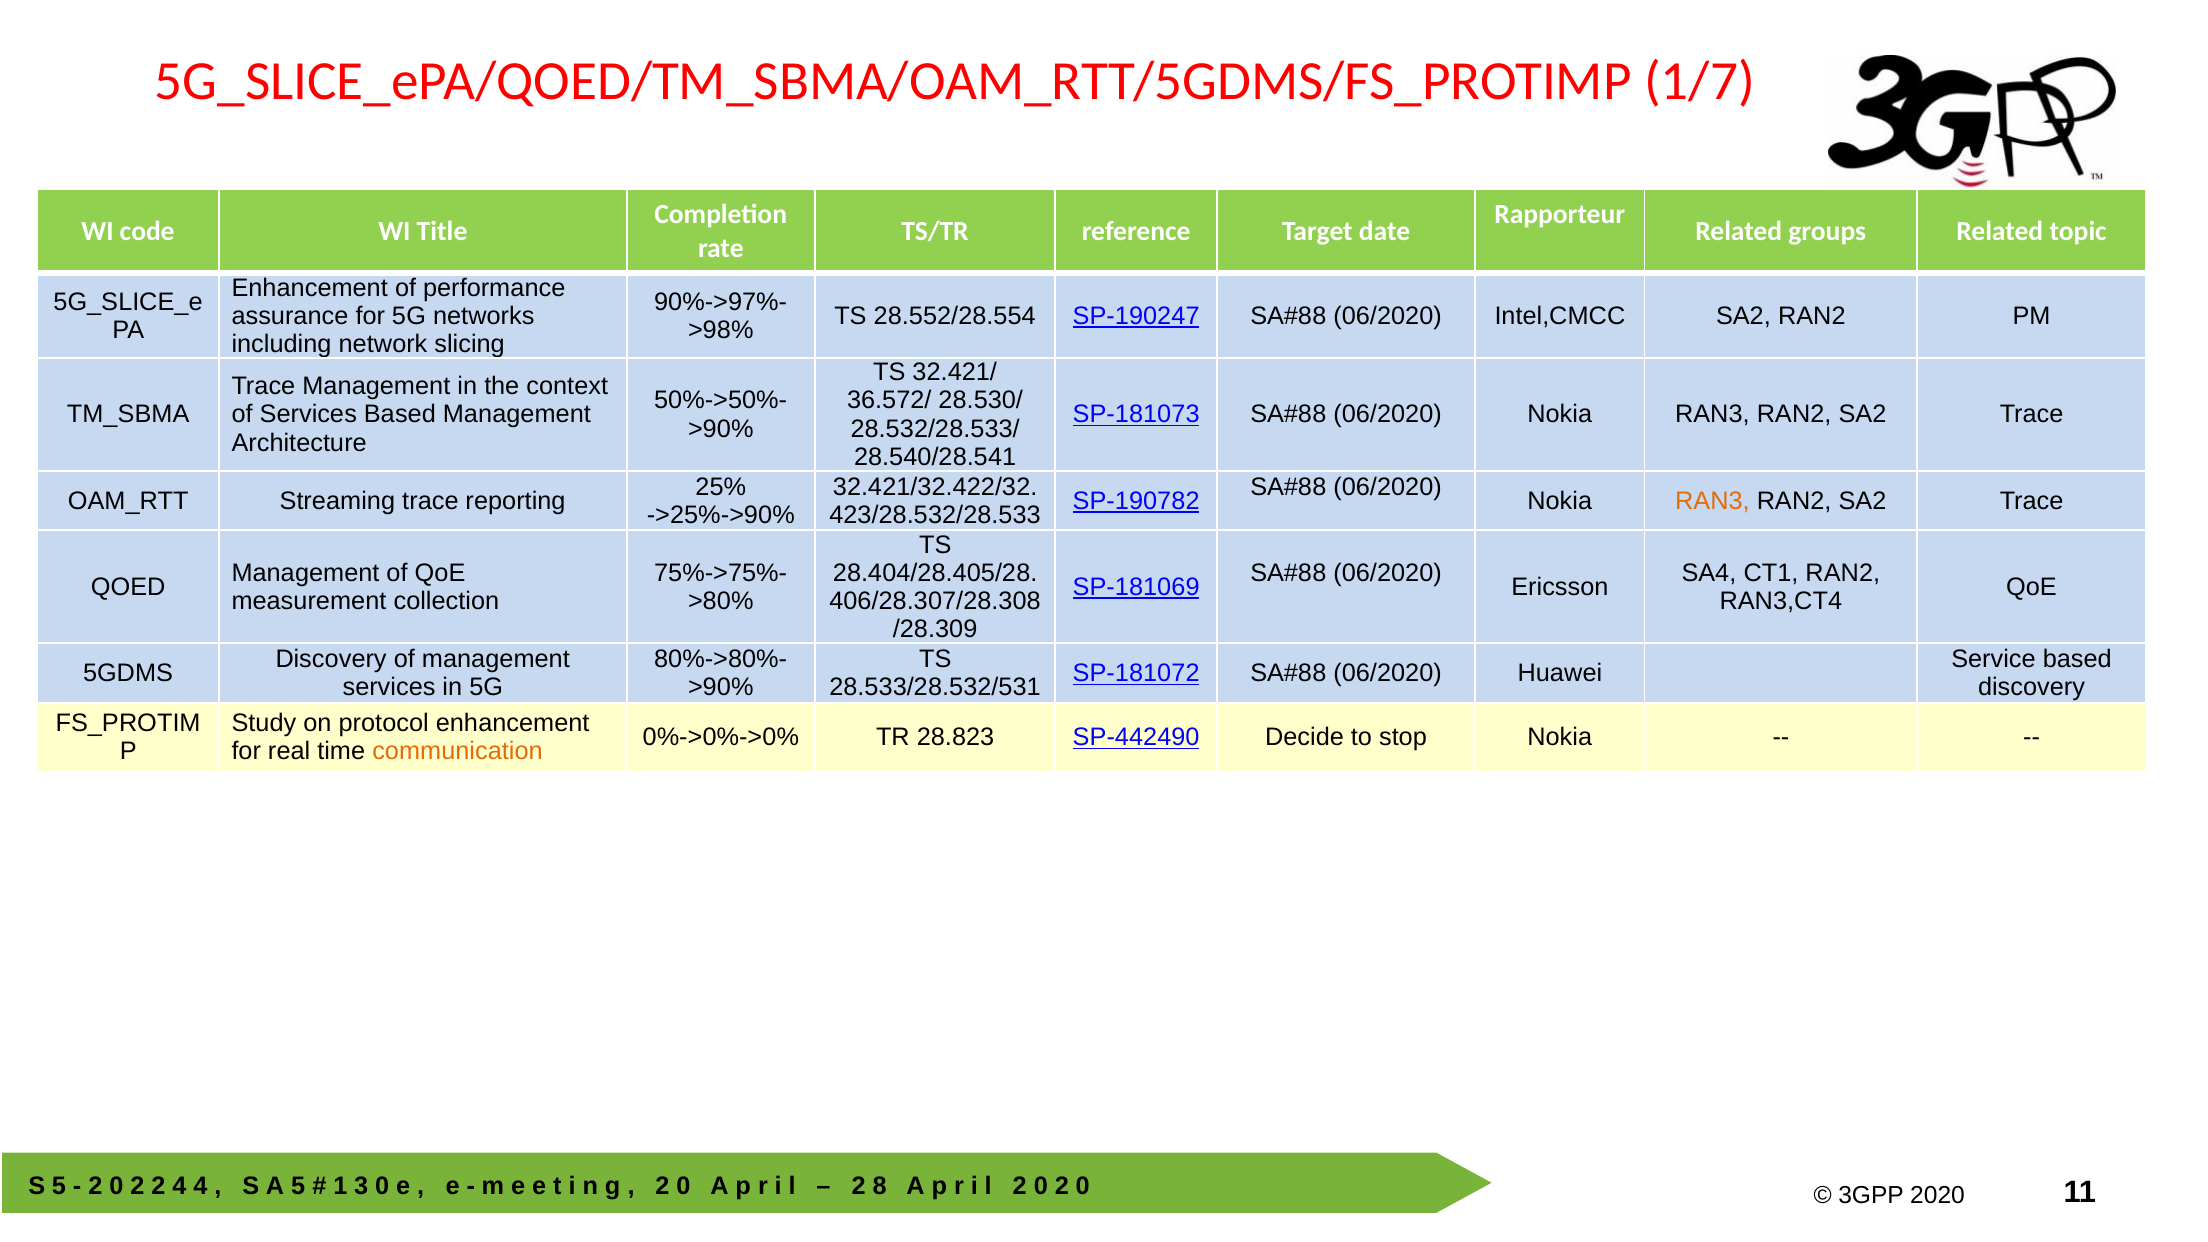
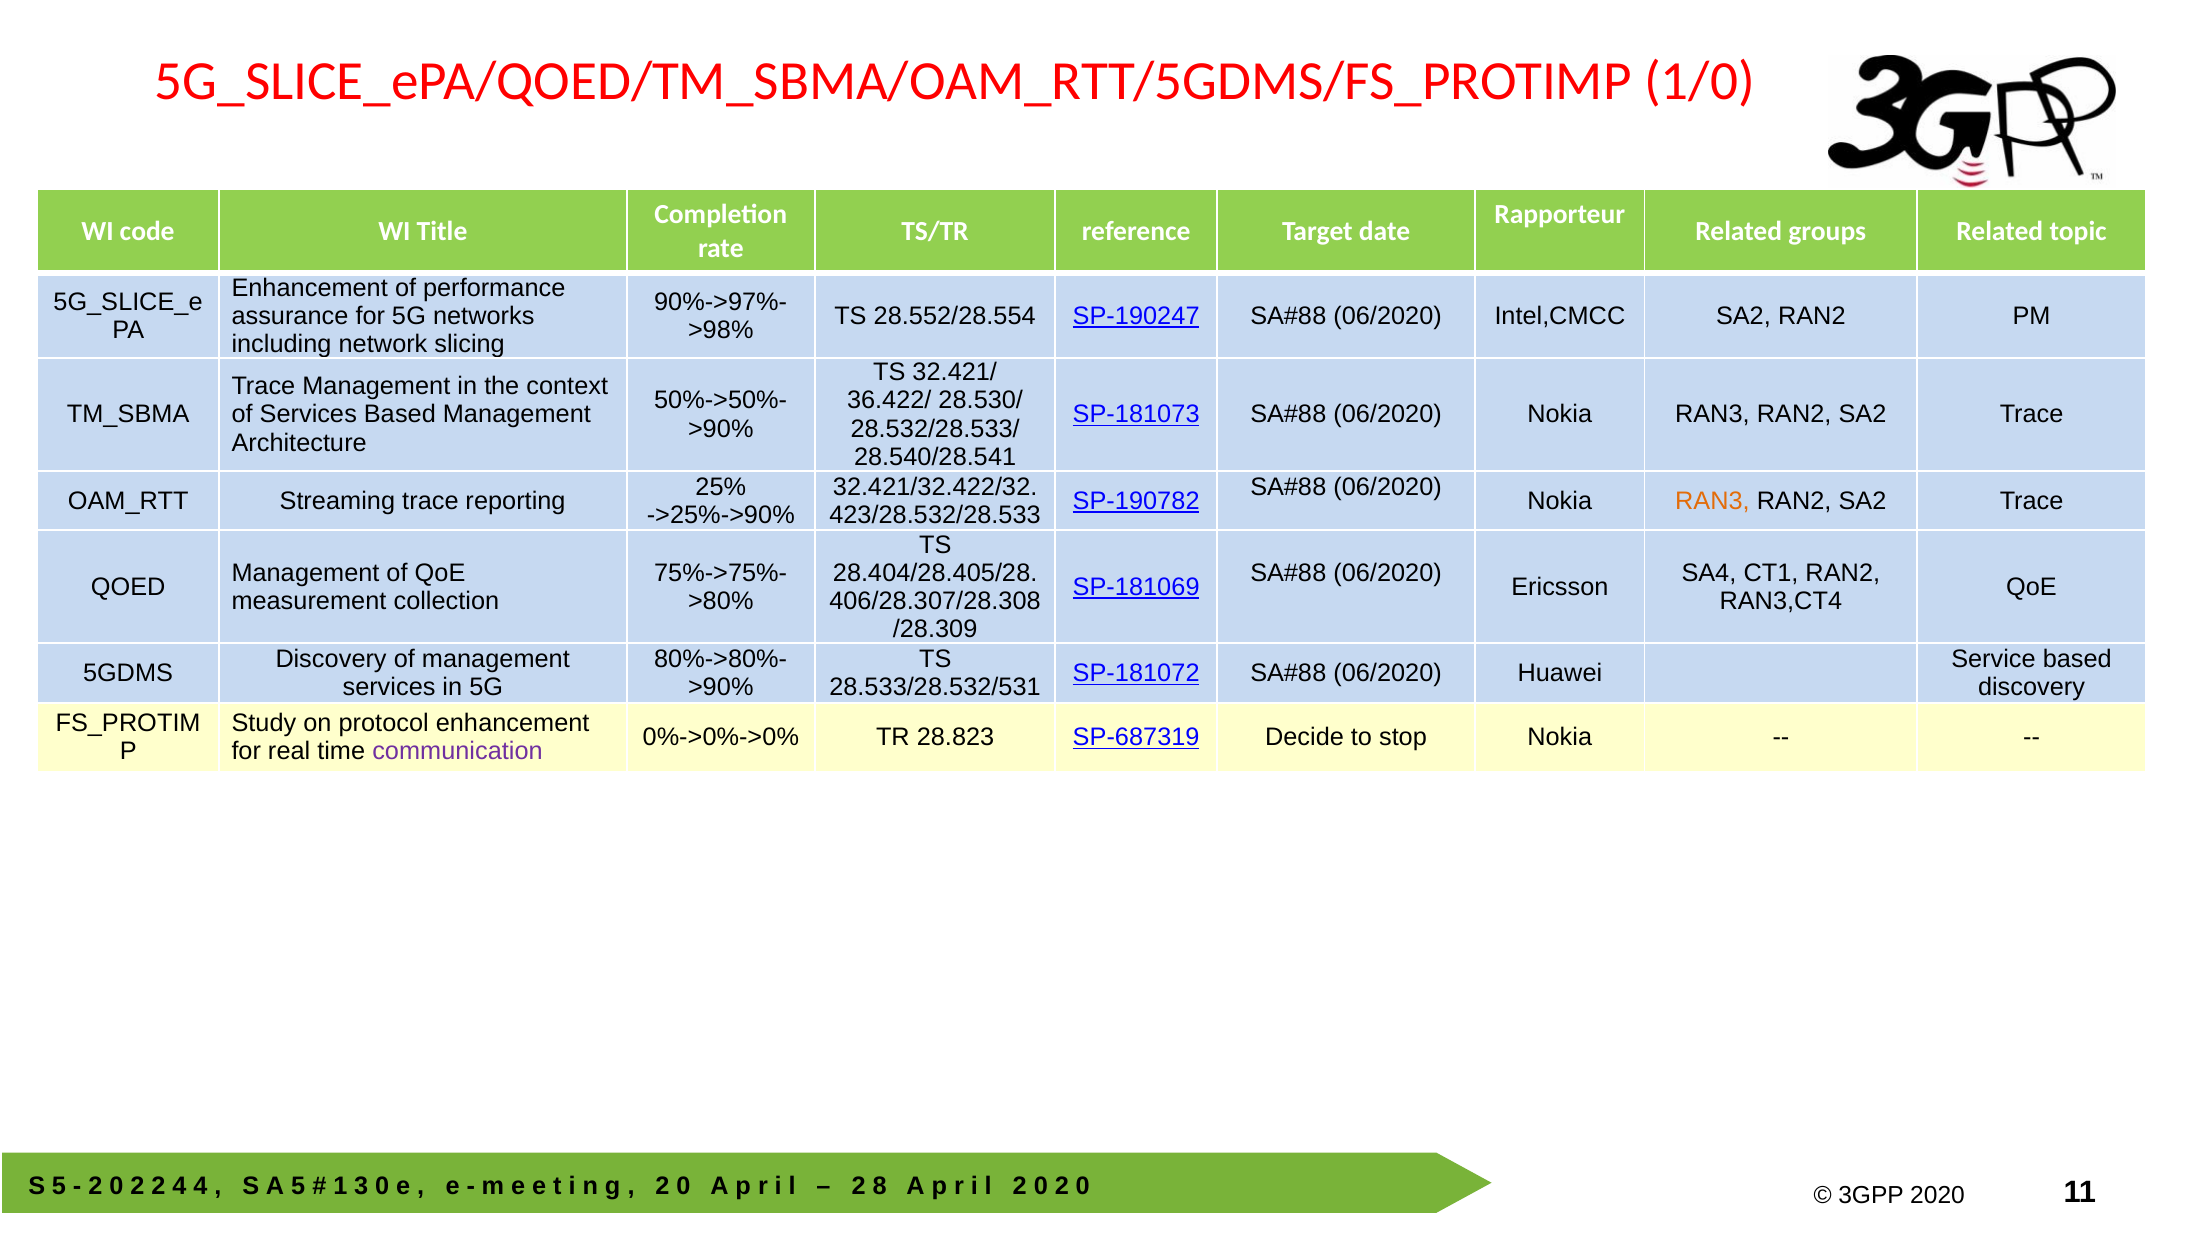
1/7: 1/7 -> 1/0 (1700, 81)
36.572/: 36.572/ -> 36.422/ (889, 400)
SP-442490: SP-442490 -> SP-687319 (1136, 737)
communication colour: orange -> purple (458, 752)
